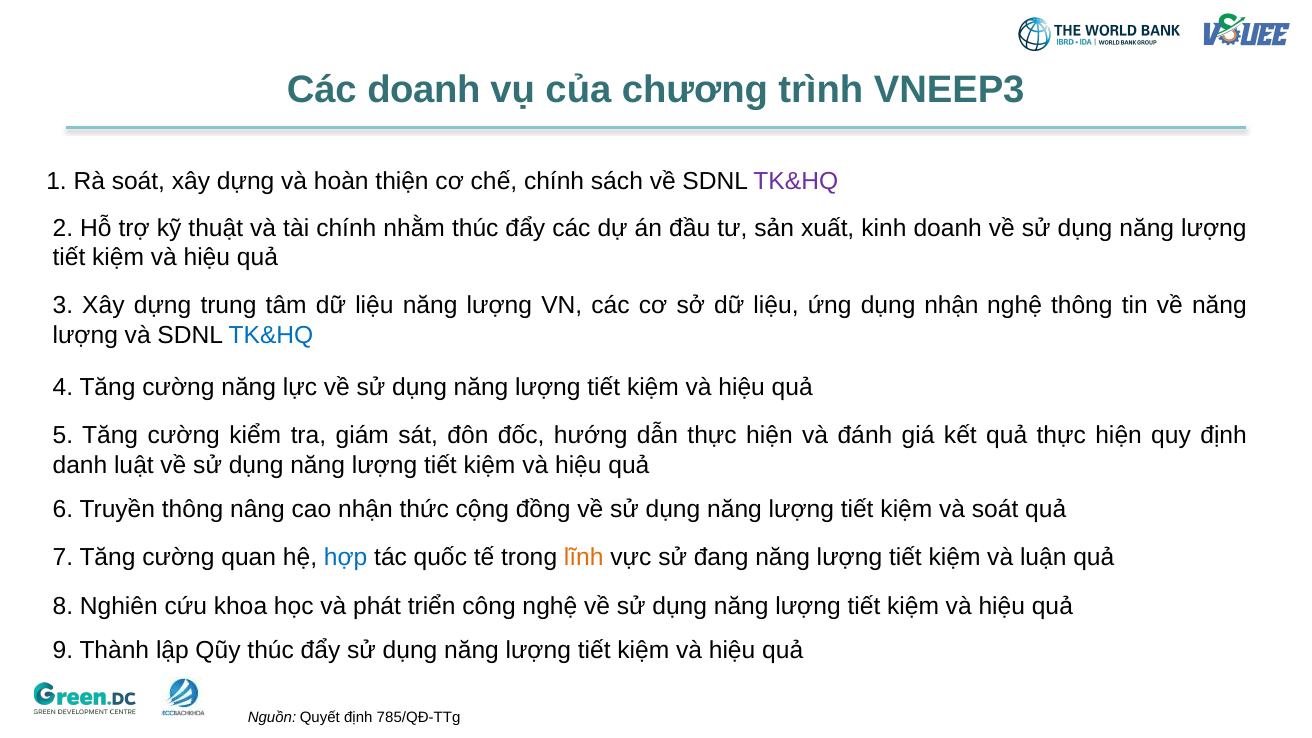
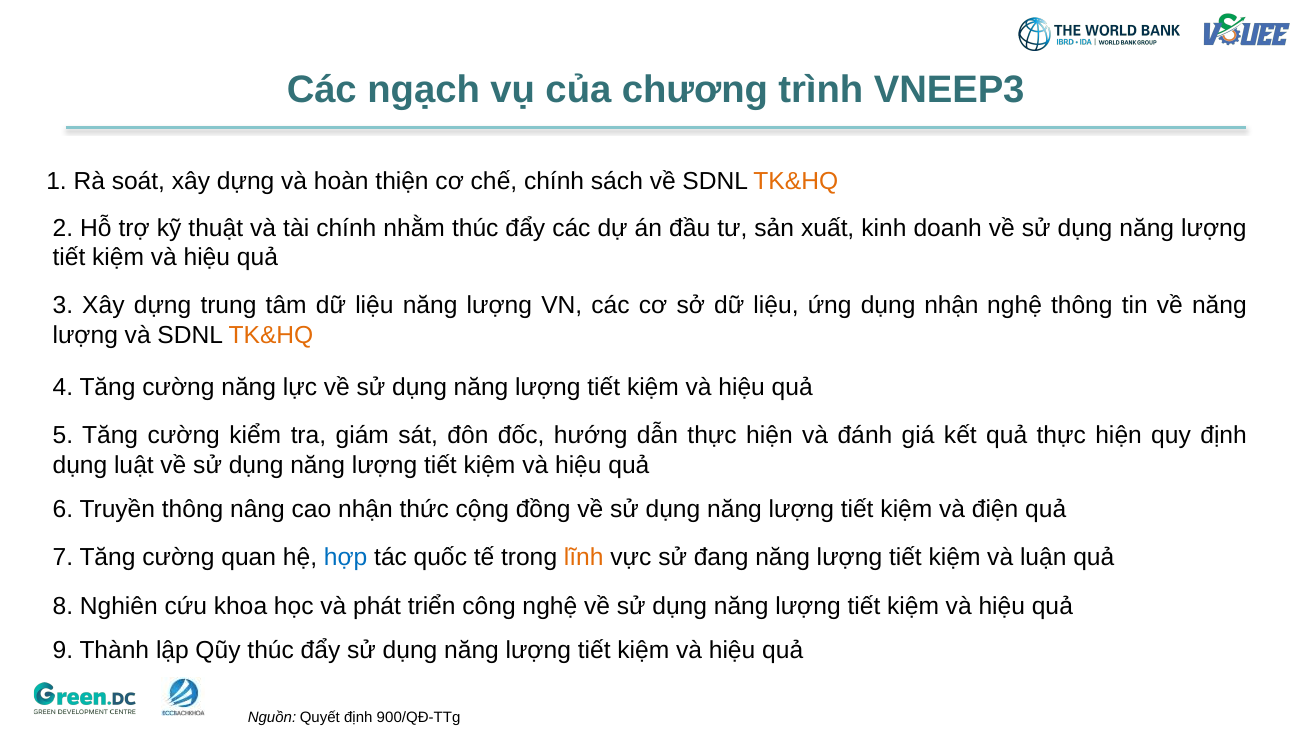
Các doanh: doanh -> ngạch (424, 89)
TK&HQ colour: purple -> orange (796, 182)
TK&HQ colour: blue -> orange (271, 335)
danh: danh -> dụng (80, 465)
và soát: soát -> điện (995, 509)
785/QĐ-TTg: 785/QĐ-TTg -> 900/QĐ-TTg (419, 718)
